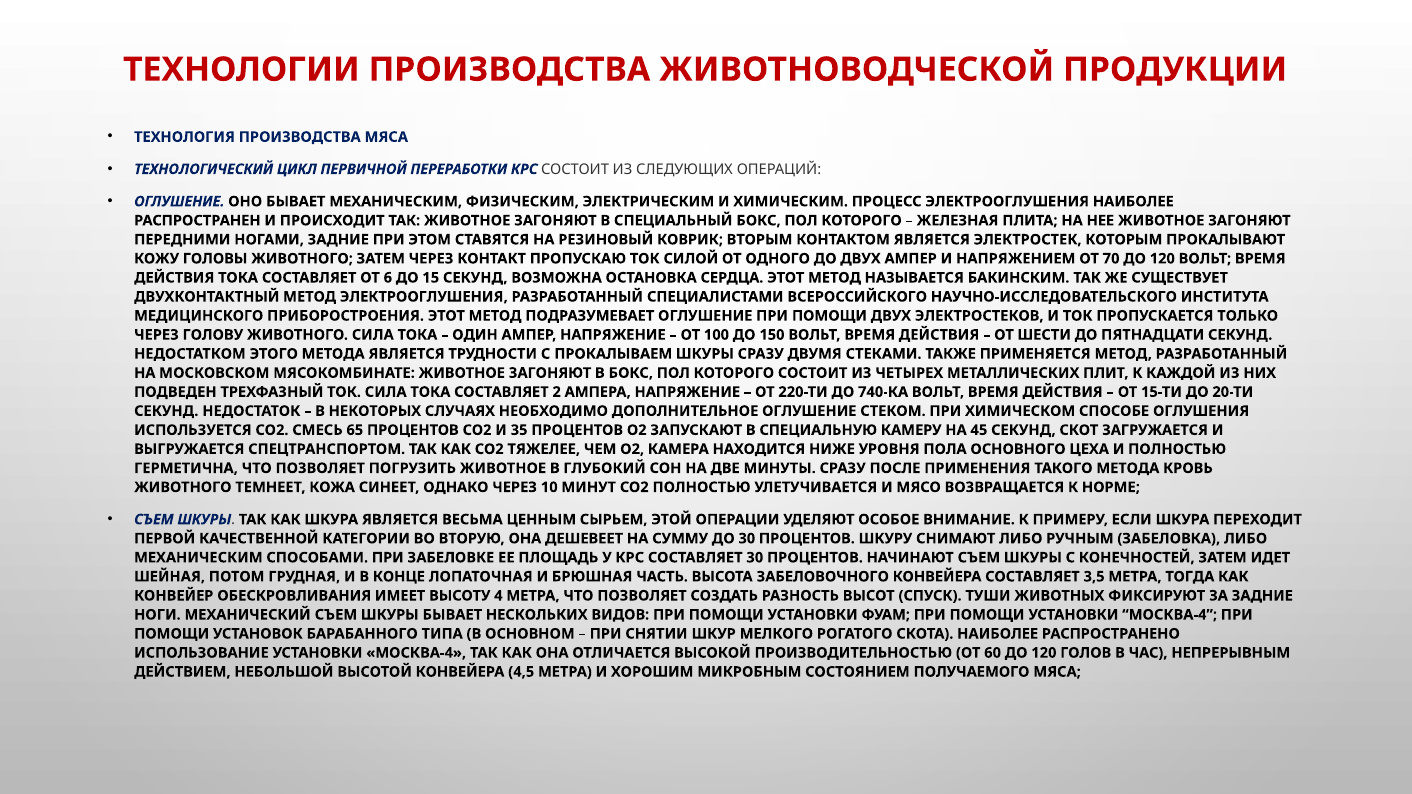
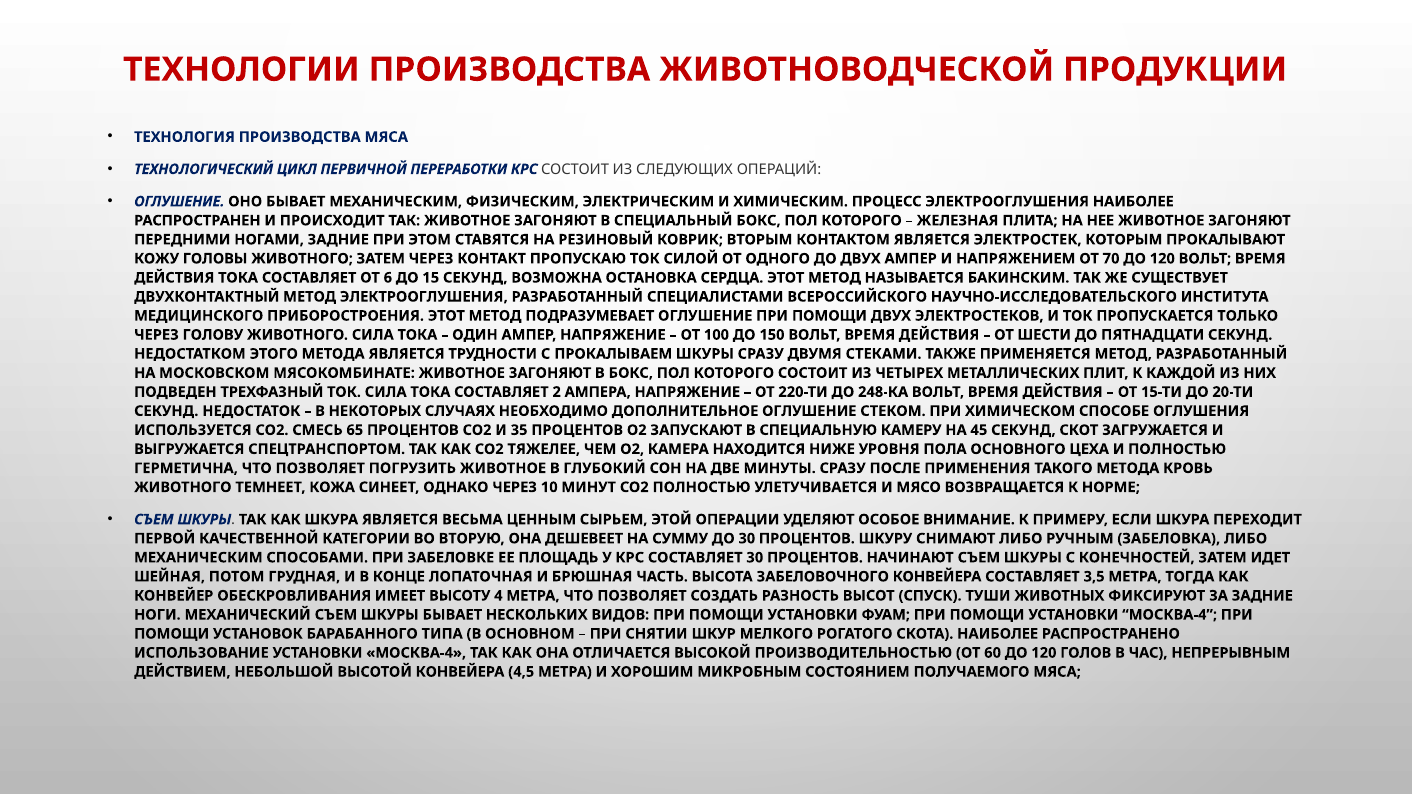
740-КА: 740-КА -> 248-КА (883, 392)
